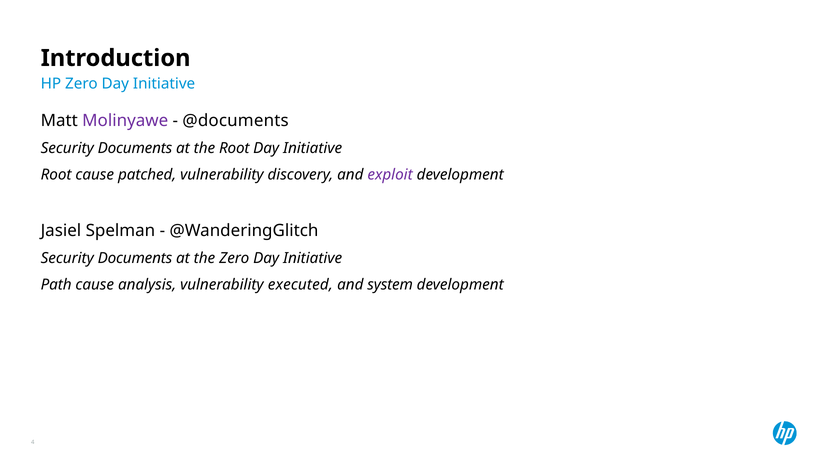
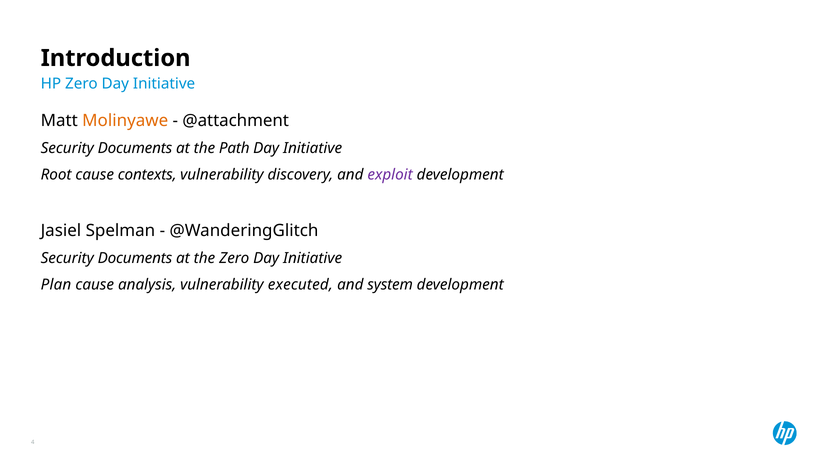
Molinyawe colour: purple -> orange (125, 121)
@documents: @documents -> @attachment (236, 121)
the Root: Root -> Path (234, 148)
patched: patched -> contexts (147, 175)
Path: Path -> Plan (56, 285)
